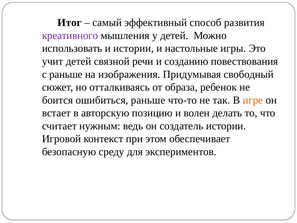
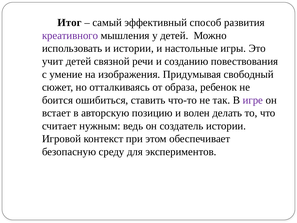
с раньше: раньше -> умение (66, 74)
ошибиться раньше: раньше -> ставить (148, 100)
игре colour: orange -> purple (253, 100)
